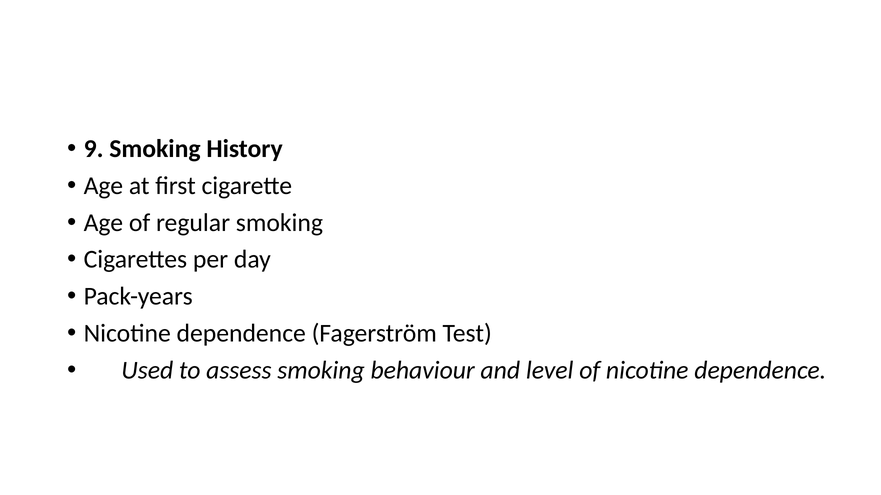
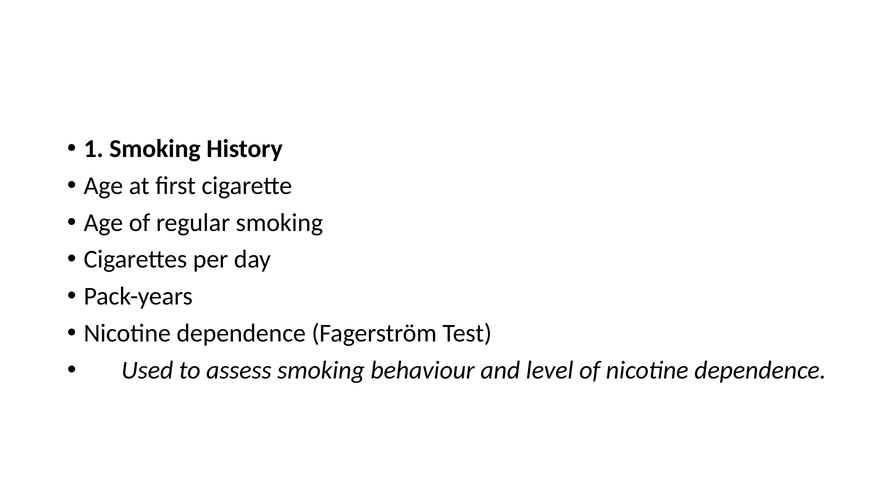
9: 9 -> 1 (94, 149)
